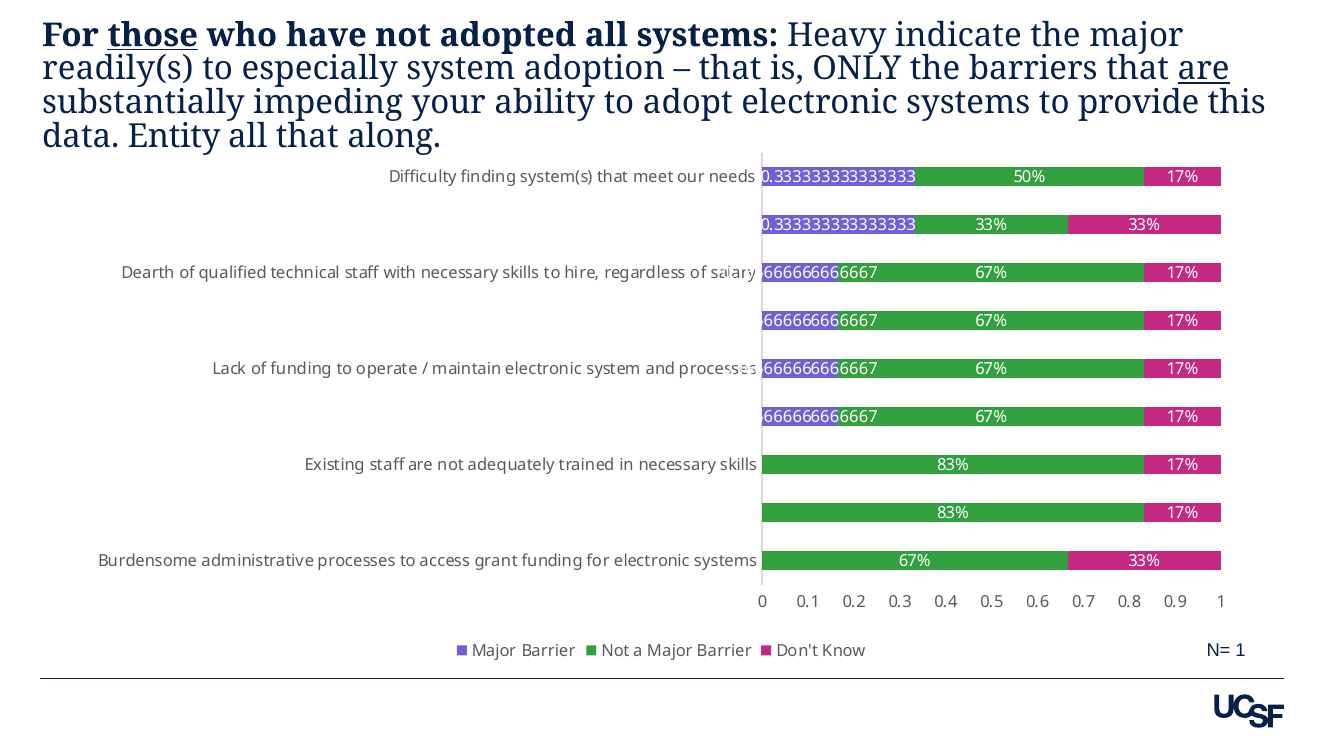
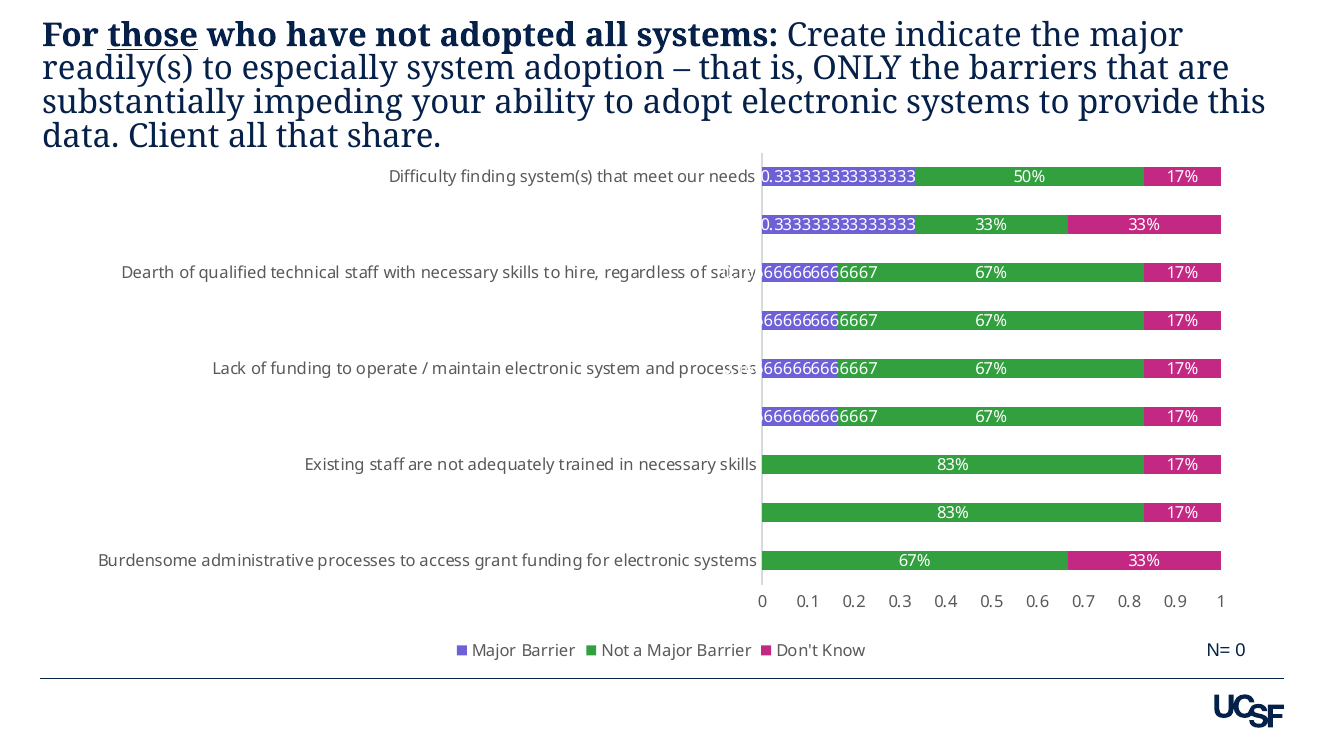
Heavy: Heavy -> Create (837, 35)
are underline: present -> none (1204, 69)
Entity: Entity -> Client (174, 137)
along: along -> share (394, 137)
N= 1: 1 -> 0 (1241, 651)
